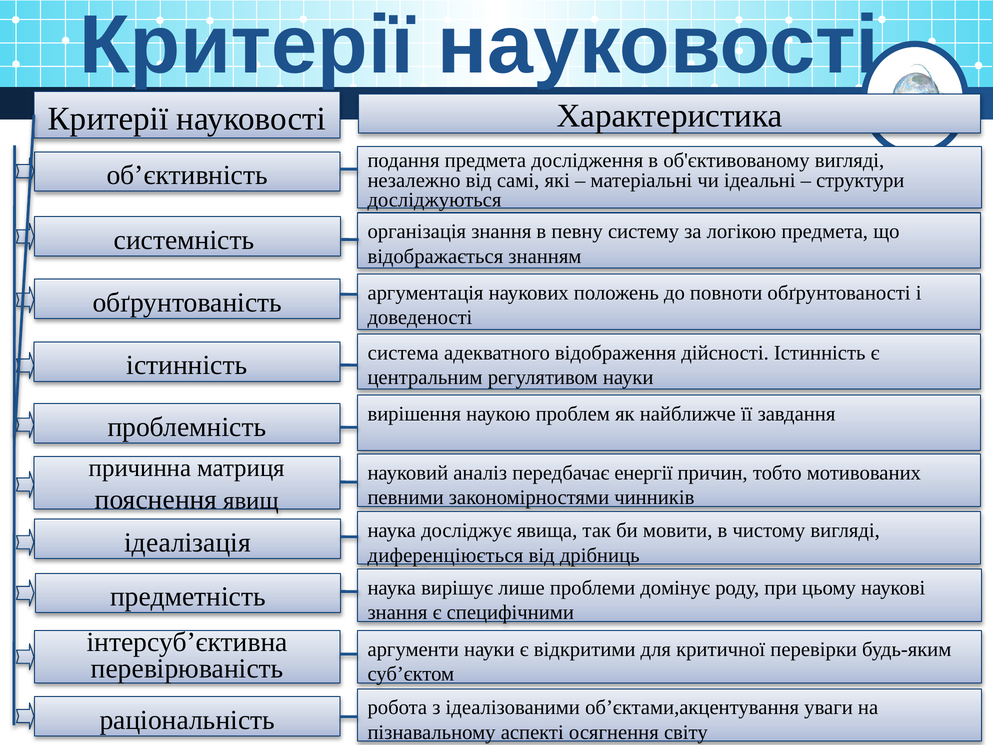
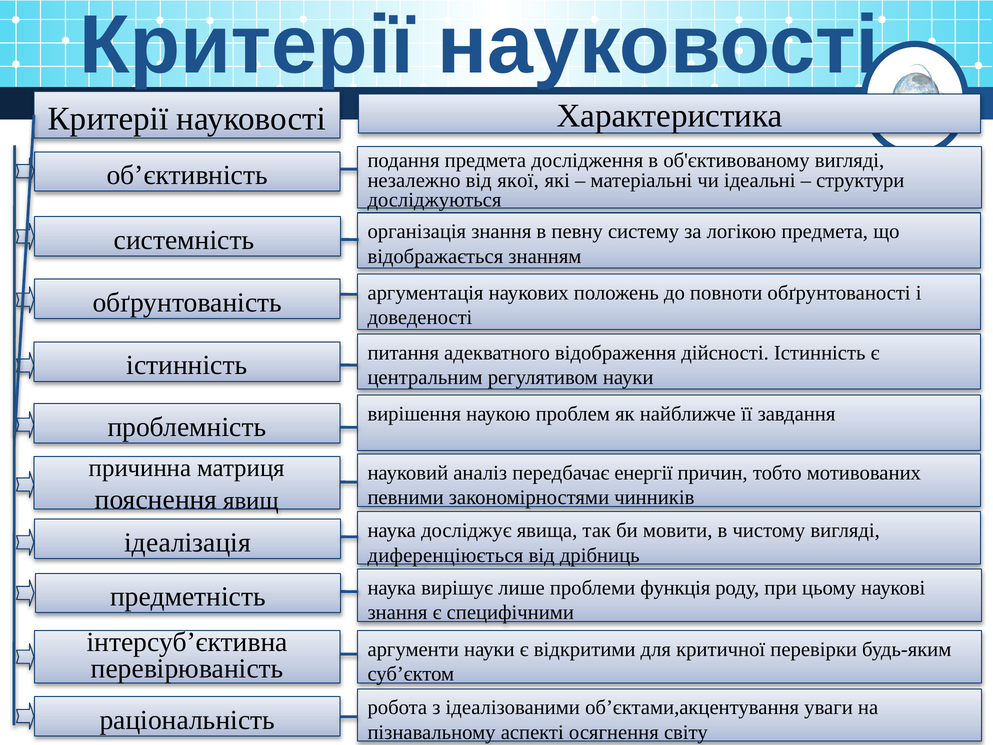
самі: самі -> якої (518, 180)
система: система -> питання (403, 353)
домінує: домінує -> функція (675, 587)
